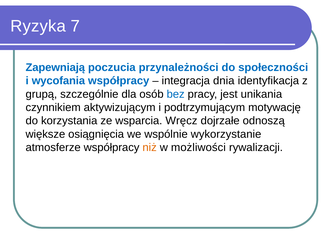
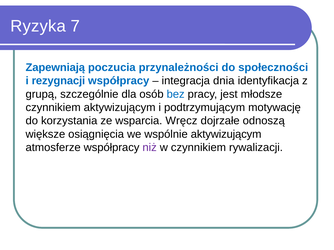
wycofania: wycofania -> rezygnacji (58, 81)
unikania: unikania -> młodsze (261, 94)
wspólnie wykorzystanie: wykorzystanie -> aktywizującym (226, 134)
niż colour: orange -> purple (150, 148)
w możliwości: możliwości -> czynnikiem (198, 148)
